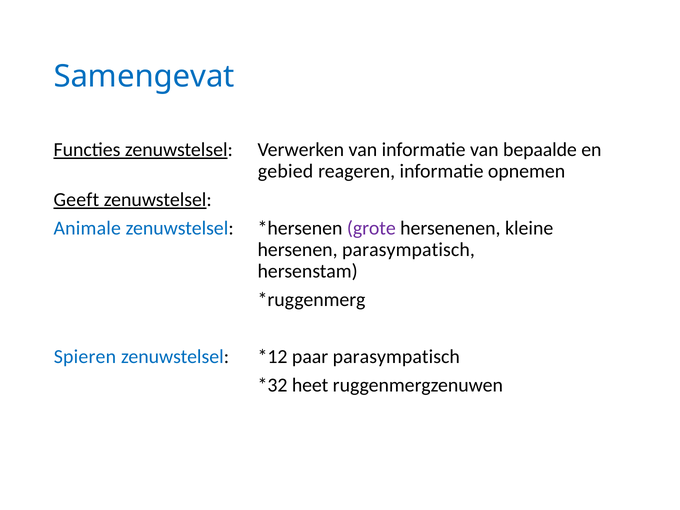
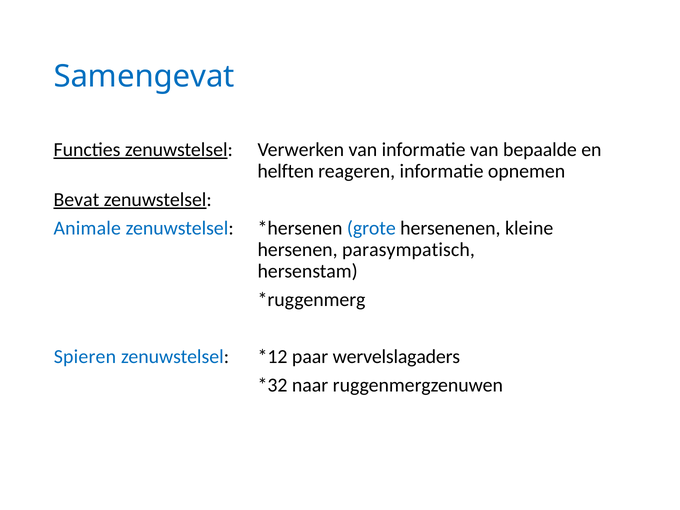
gebied: gebied -> helften (286, 171)
Geeft: Geeft -> Bevat (76, 200)
grote colour: purple -> blue (371, 228)
paar parasympatisch: parasympatisch -> wervelslagaders (396, 357)
heet: heet -> naar (310, 385)
